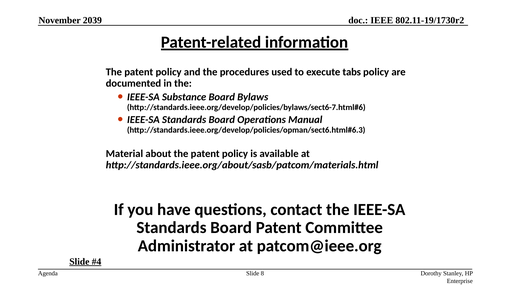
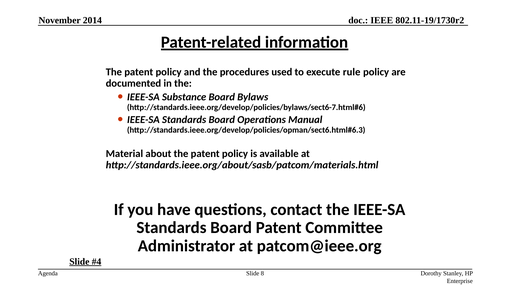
2039: 2039 -> 2014 (92, 20)
tabs: tabs -> rule (352, 72)
